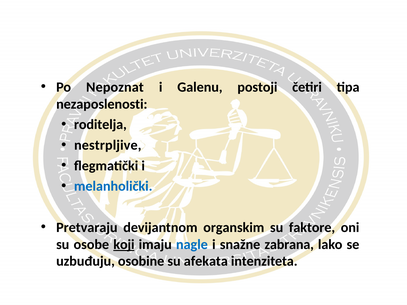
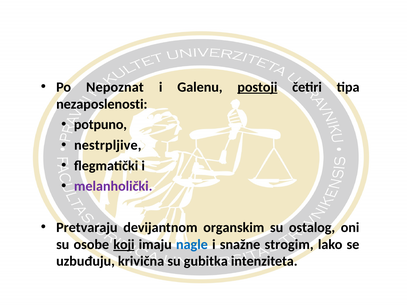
postoji underline: none -> present (257, 87)
roditelja: roditelja -> potpuno (100, 125)
melanholički colour: blue -> purple (113, 186)
faktore: faktore -> ostalog (312, 228)
zabrana: zabrana -> strogim (289, 245)
osobine: osobine -> krivična (141, 262)
afekata: afekata -> gubitka (206, 262)
